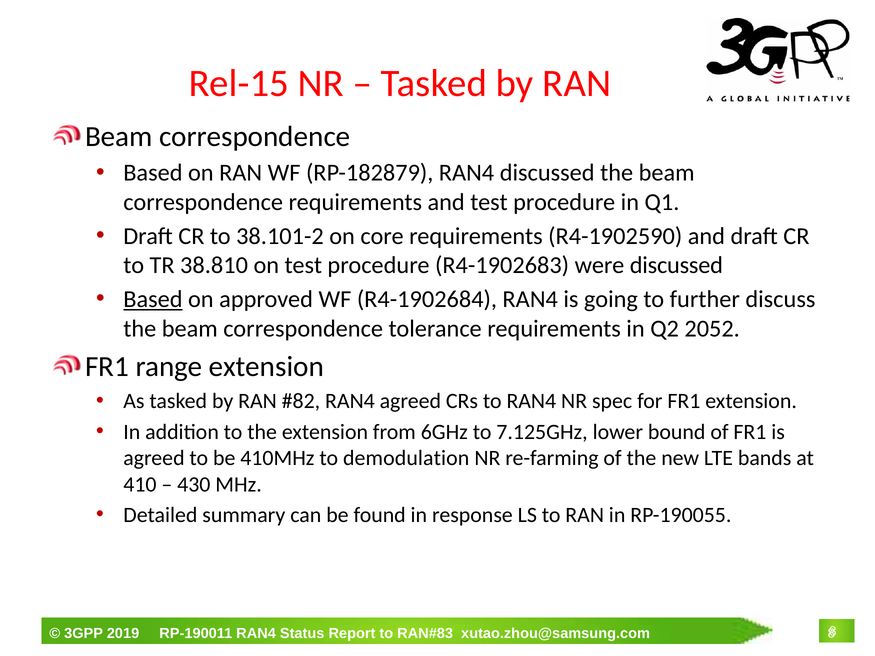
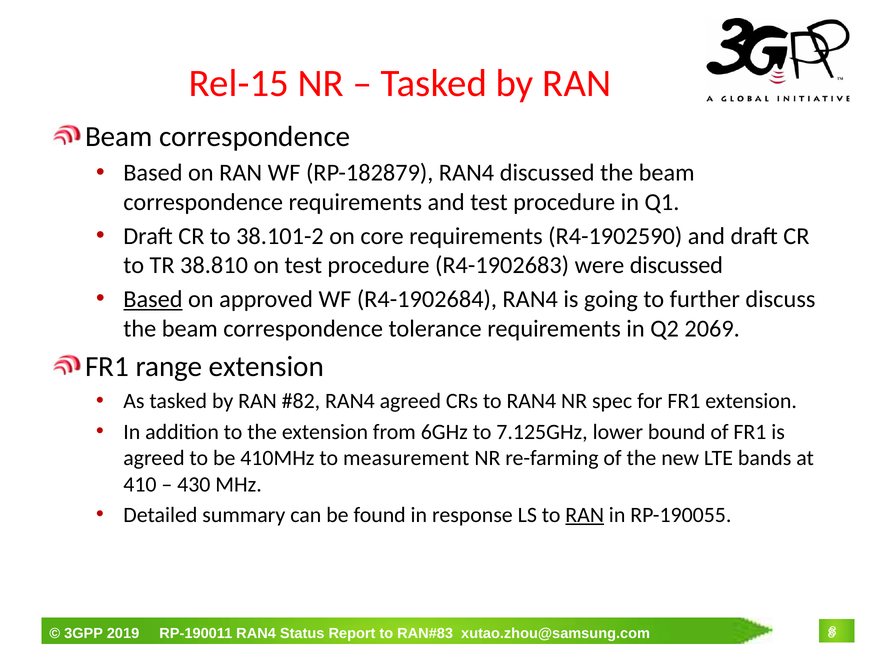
2052: 2052 -> 2069 (712, 329)
demodulation: demodulation -> measurement (406, 458)
RAN underline: none -> present (585, 515)
